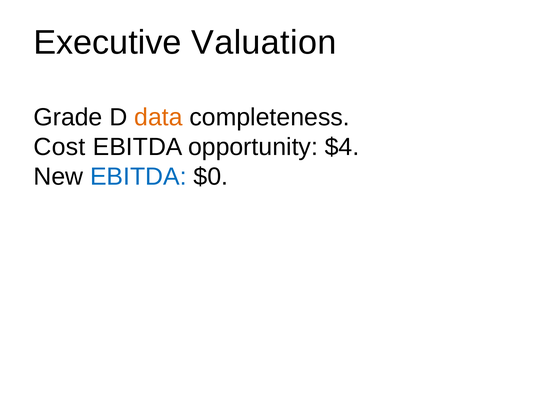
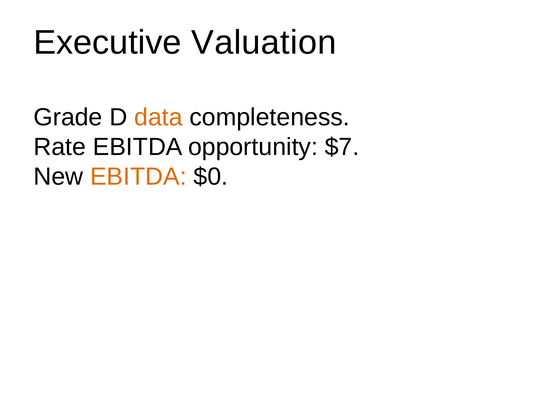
Cost: Cost -> Rate (60, 147)
$4: $4 -> $7 (342, 147)
EBITDA colour: blue -> orange (138, 177)
